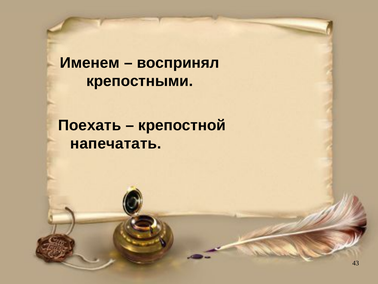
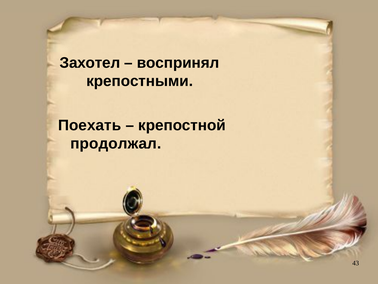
Именем: Именем -> Захотел (90, 63)
напечатать: напечатать -> продолжал (116, 143)
